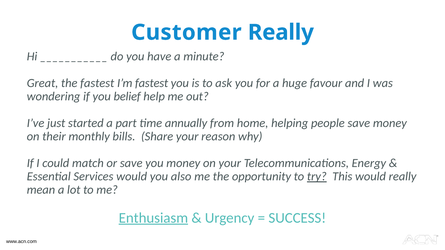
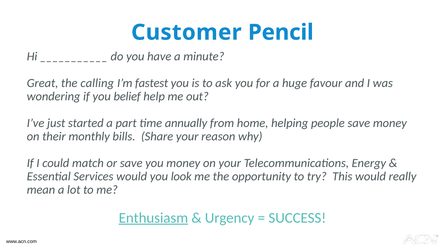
Customer Really: Really -> Pencil (281, 32)
the fastest: fastest -> calling (97, 83)
also: also -> look (181, 177)
try underline: present -> none (317, 177)
